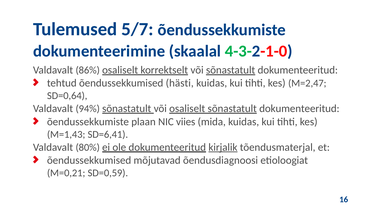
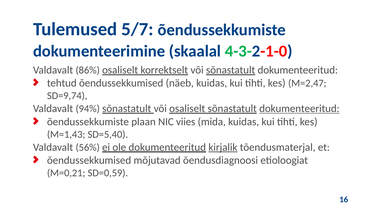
hästi: hästi -> näeb (180, 83)
SD=0,64: SD=0,64 -> SD=9,74 (67, 96)
dokumenteeritud underline: none -> present (299, 109)
SD=6,41: SD=6,41 -> SD=5,40 (108, 134)
80%: 80% -> 56% (88, 147)
